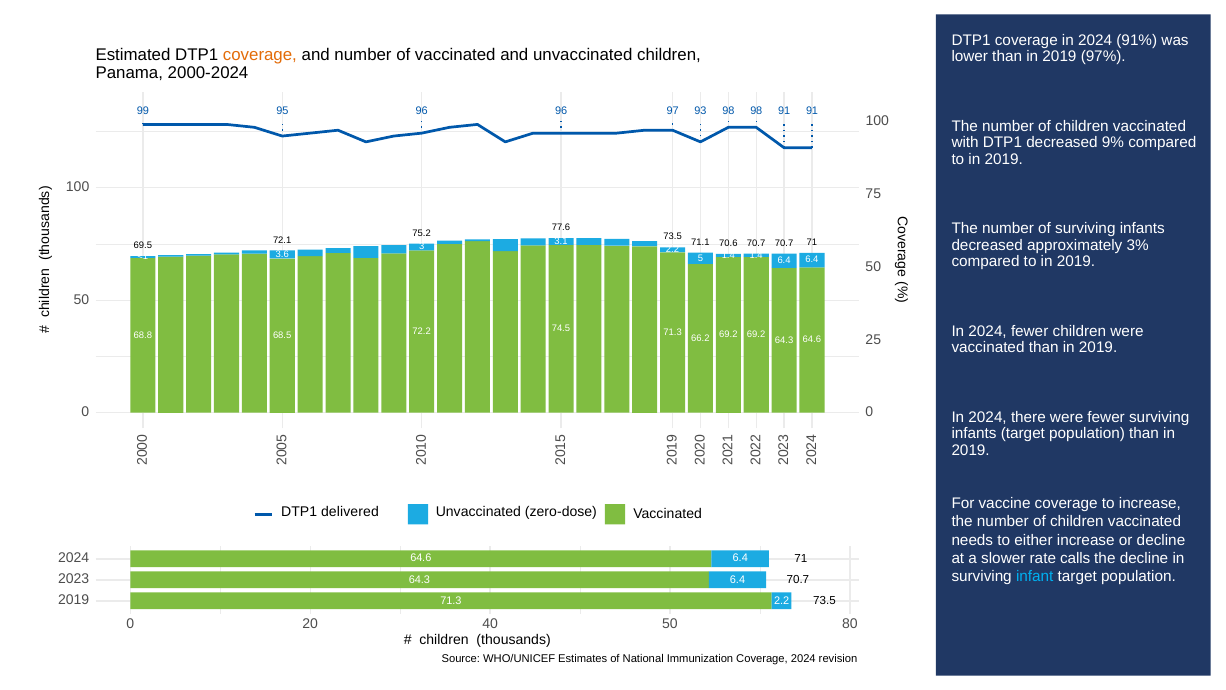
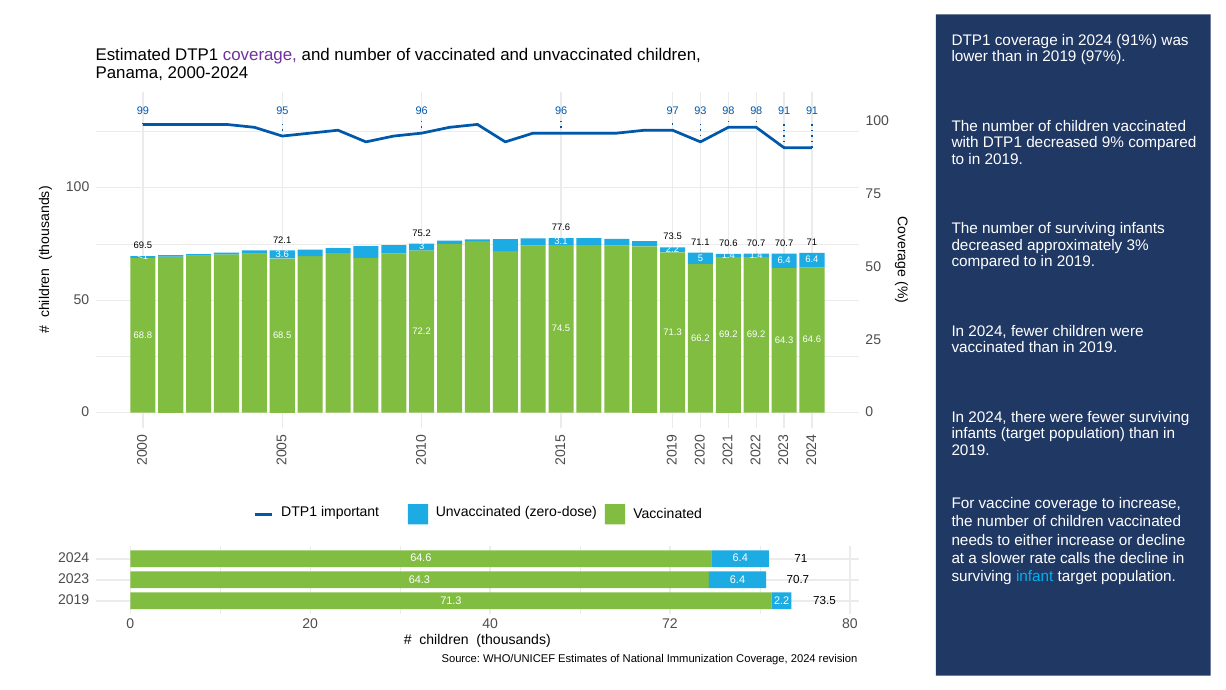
coverage colour: orange -> purple (260, 54)
delivered: delivered -> important (350, 512)
40 50: 50 -> 72 (670, 624)
